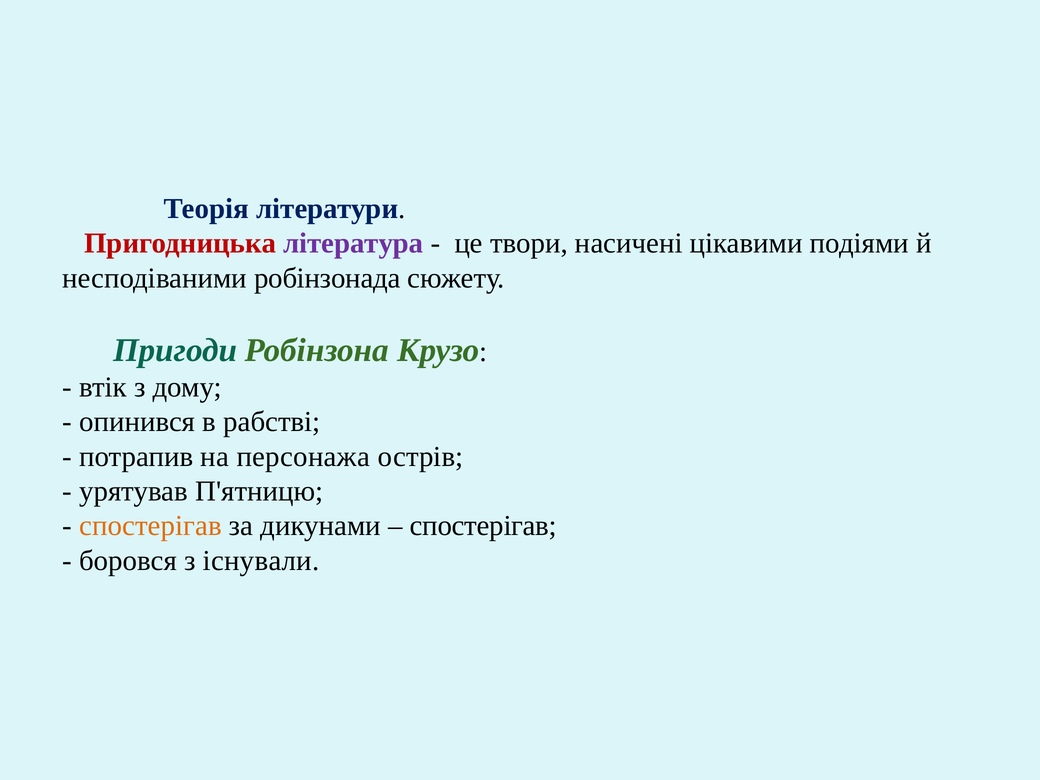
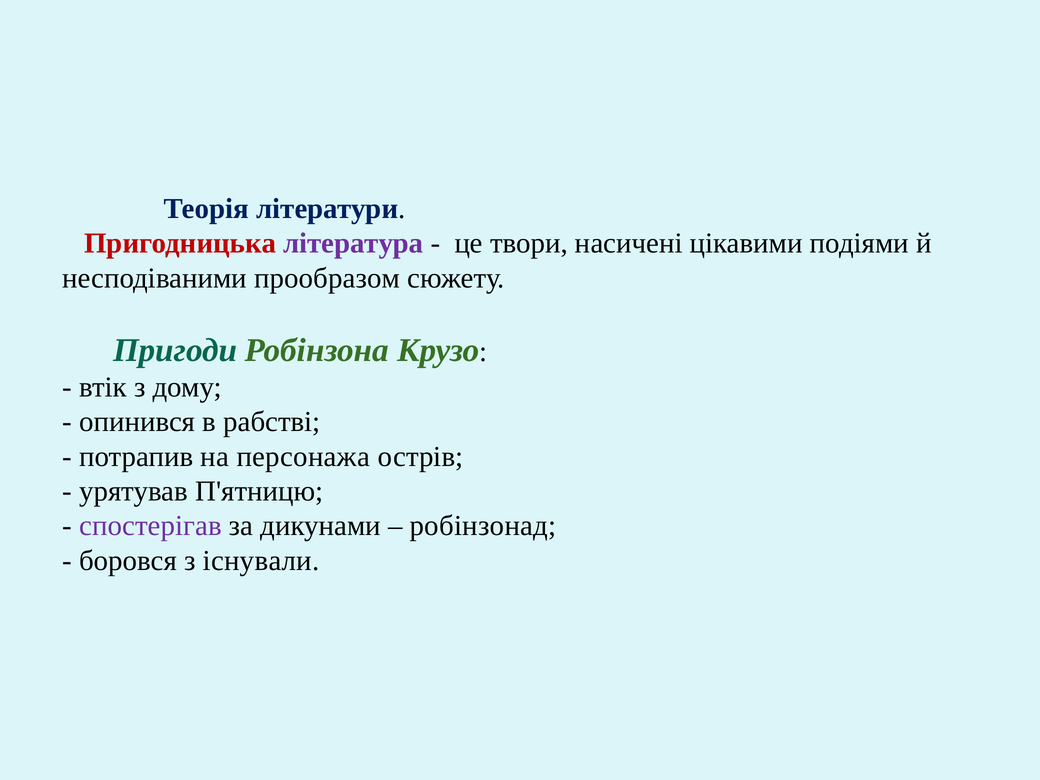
робінзонада: робінзонада -> прообразом (327, 278)
спостерігав colour: orange -> purple (150, 526)
спостерігав: спостерігав -> робінзонад (483, 526)
